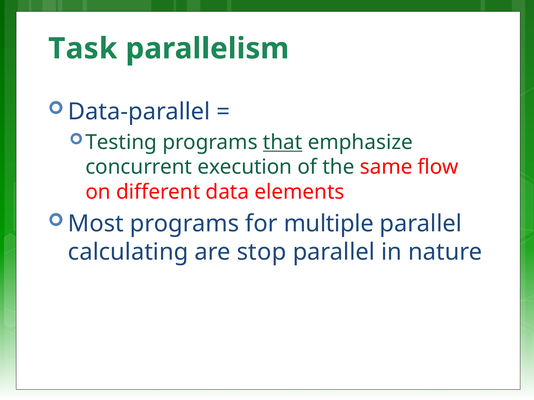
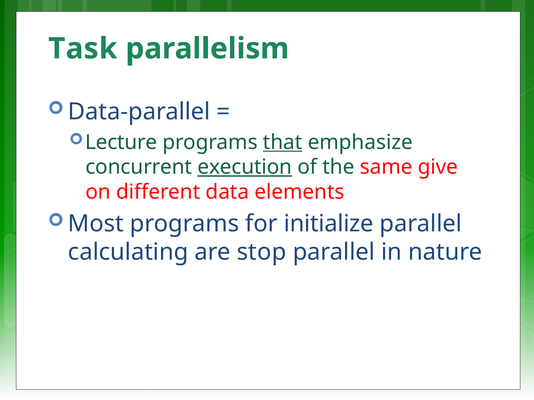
Testing: Testing -> Lecture (121, 142)
execution underline: none -> present (245, 167)
flow: flow -> give (438, 167)
multiple: multiple -> initialize (329, 224)
